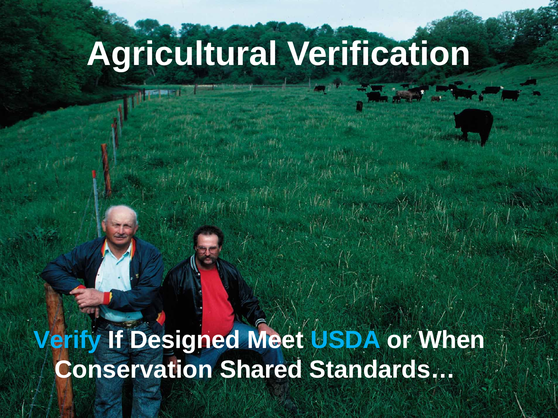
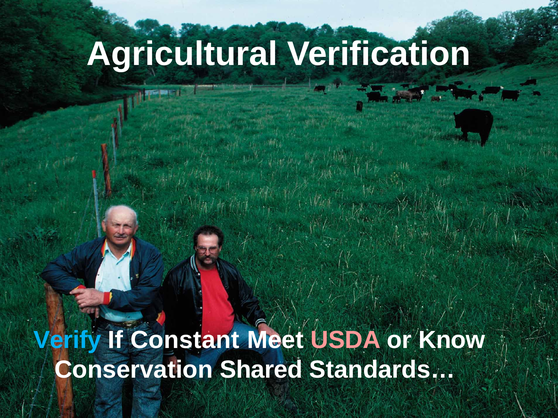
Designed: Designed -> Constant (185, 340)
USDA colour: light blue -> pink (346, 340)
When: When -> Know (452, 340)
